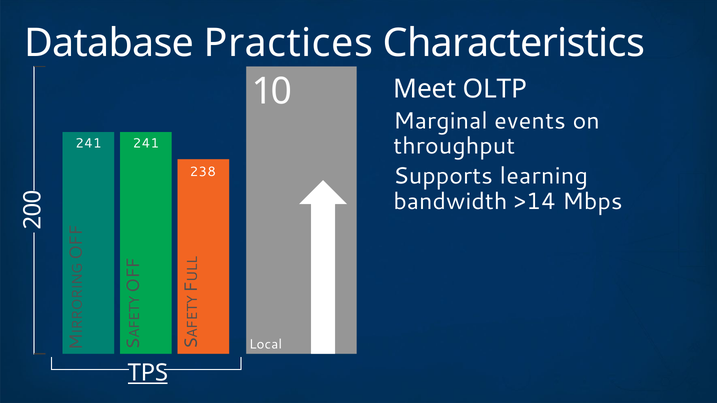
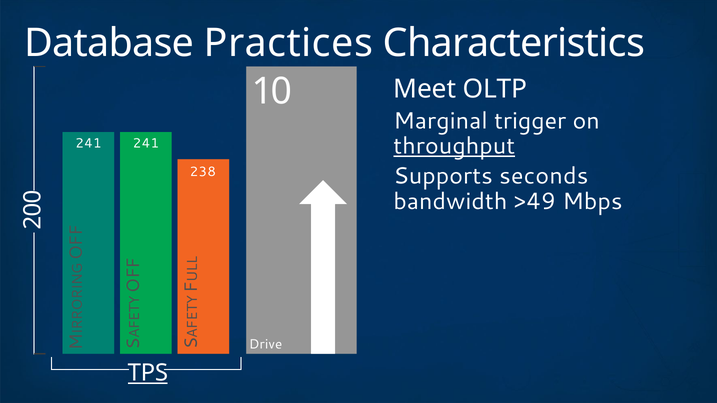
events: events -> trigger (530, 121)
throughput underline: none -> present (454, 146)
learning: learning -> seconds (544, 176)
>14: >14 -> >49 (535, 202)
Local: Local -> Drive (266, 344)
